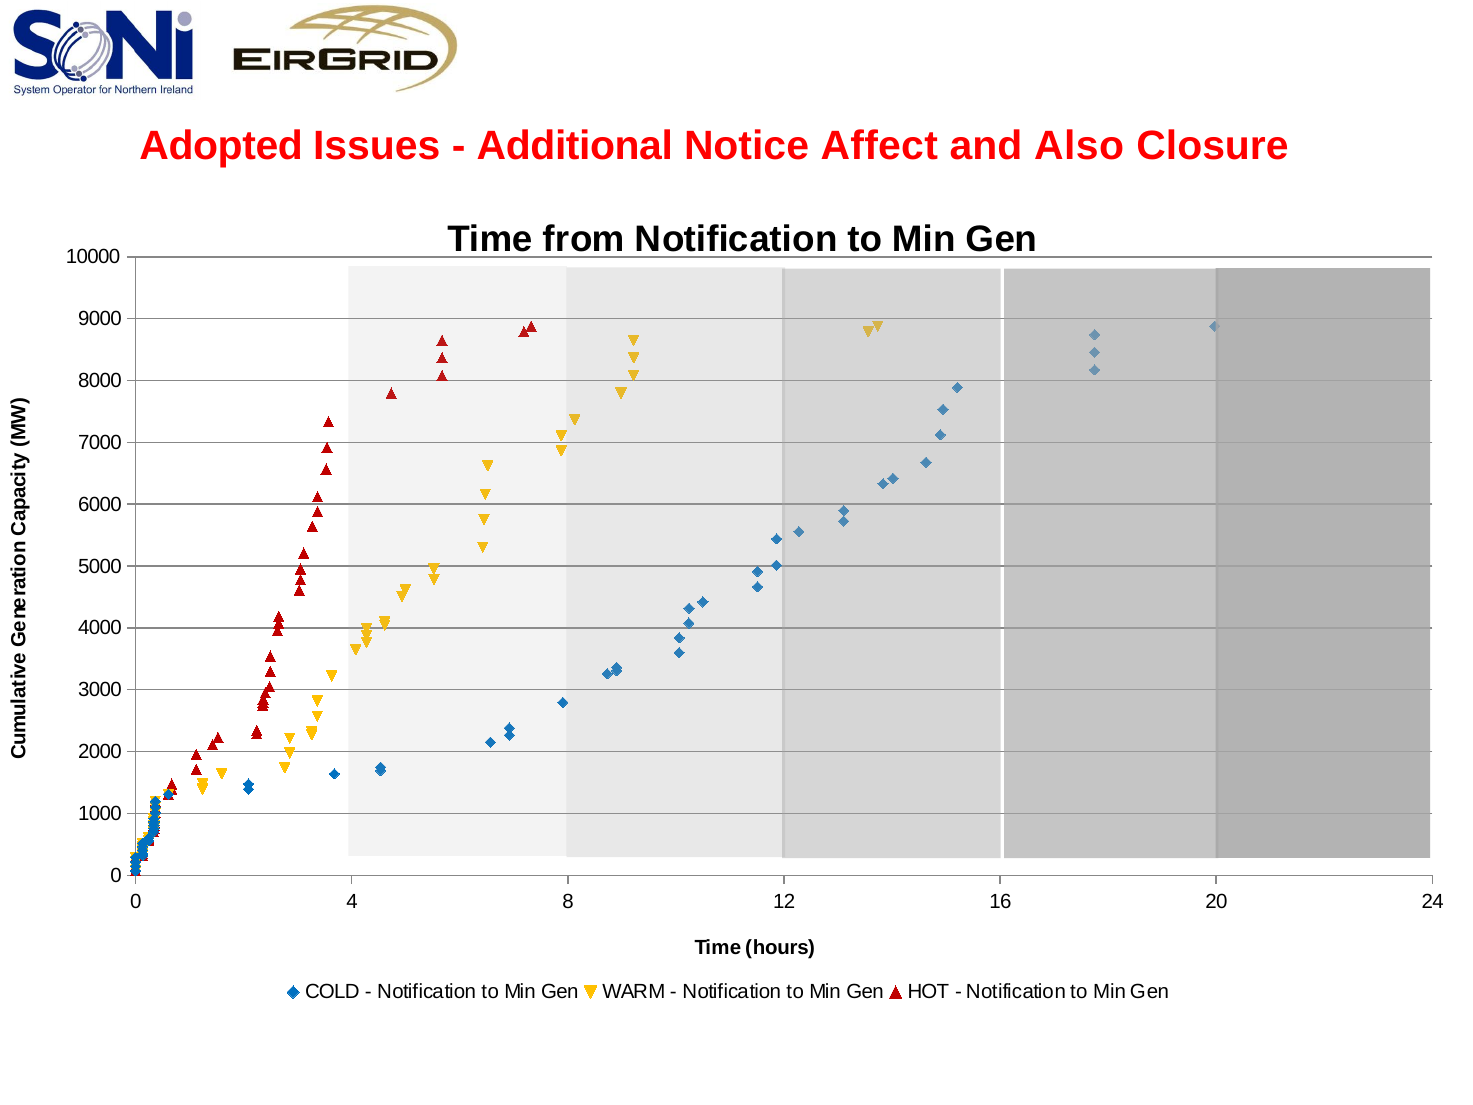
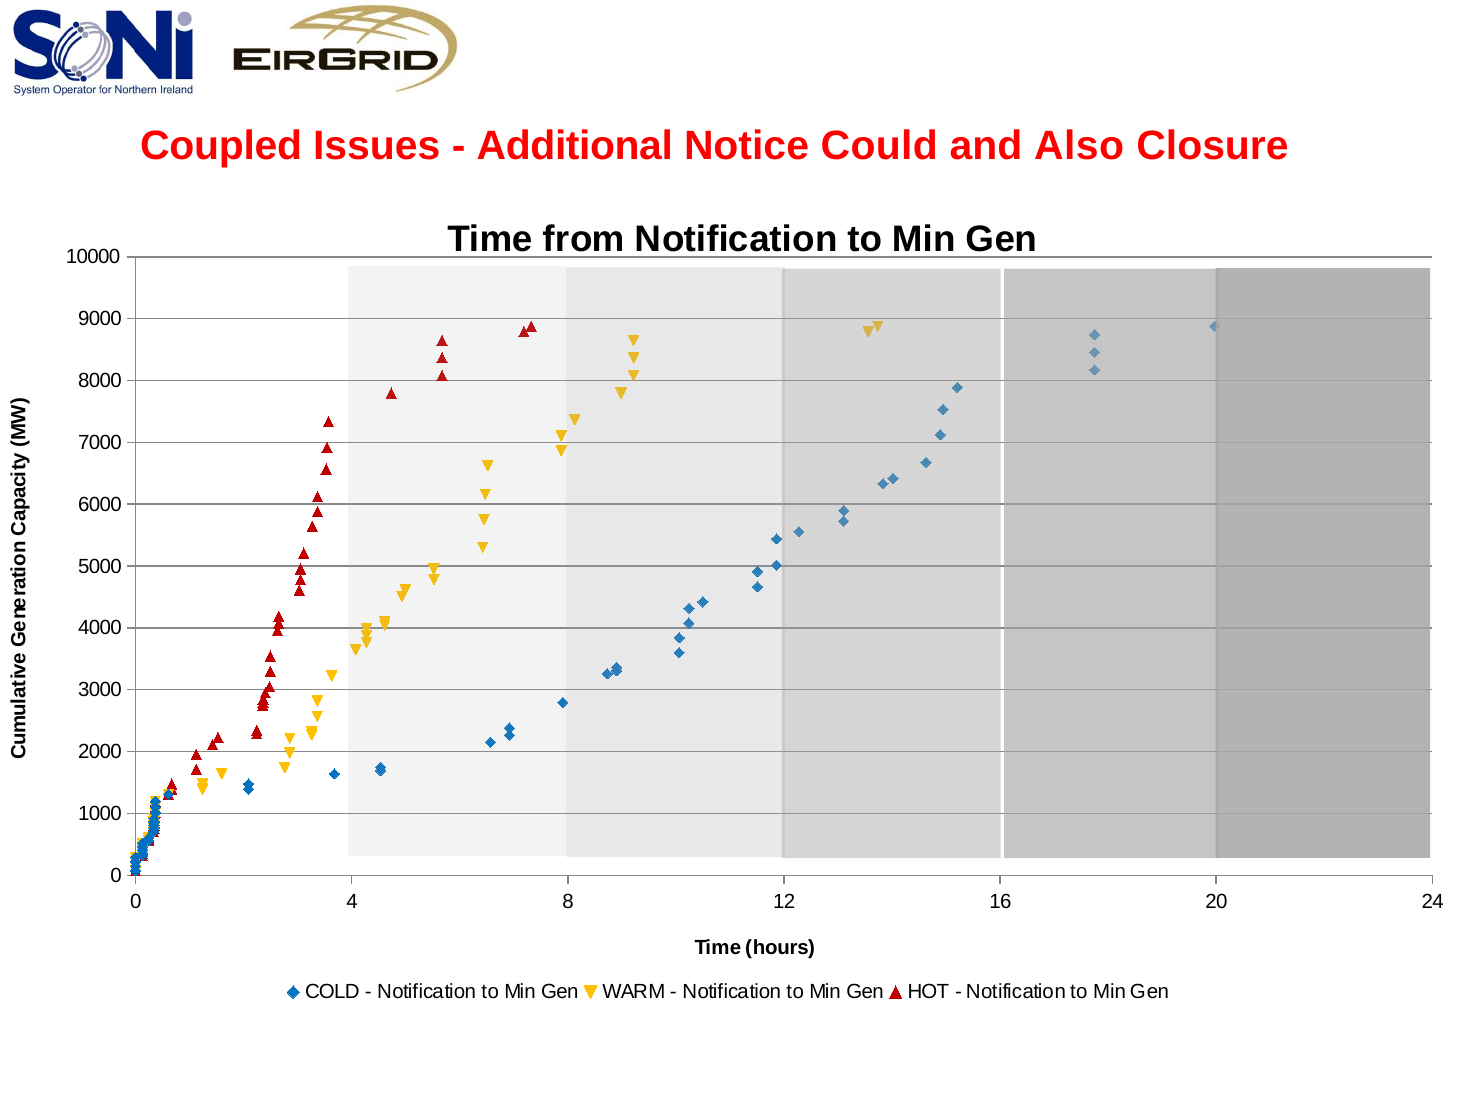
Adopted: Adopted -> Coupled (221, 146)
Affect: Affect -> Could (879, 146)
